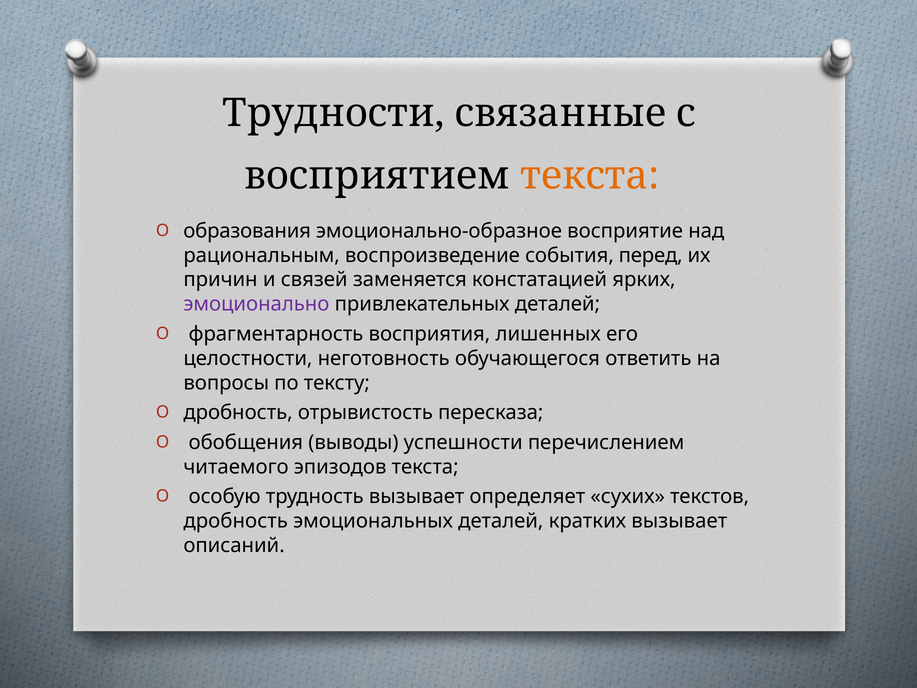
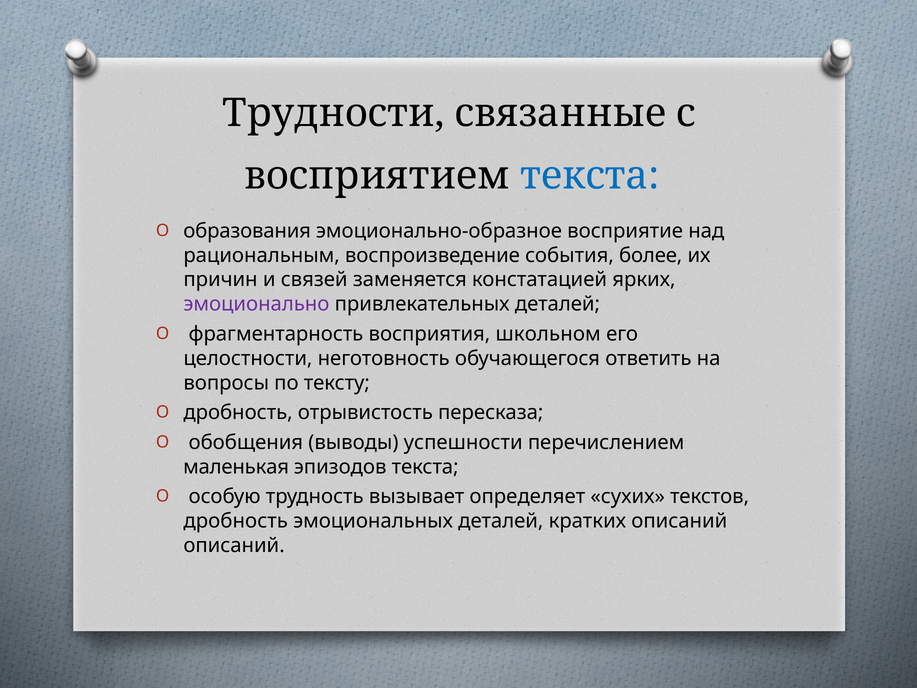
текста colour: orange -> blue (590, 176)
перед: перед -> более (651, 255)
лишенных: лишенных -> школьном (548, 334)
читаемого: читаемого -> маленькая (236, 467)
кратких вызывает: вызывает -> описаний (679, 521)
